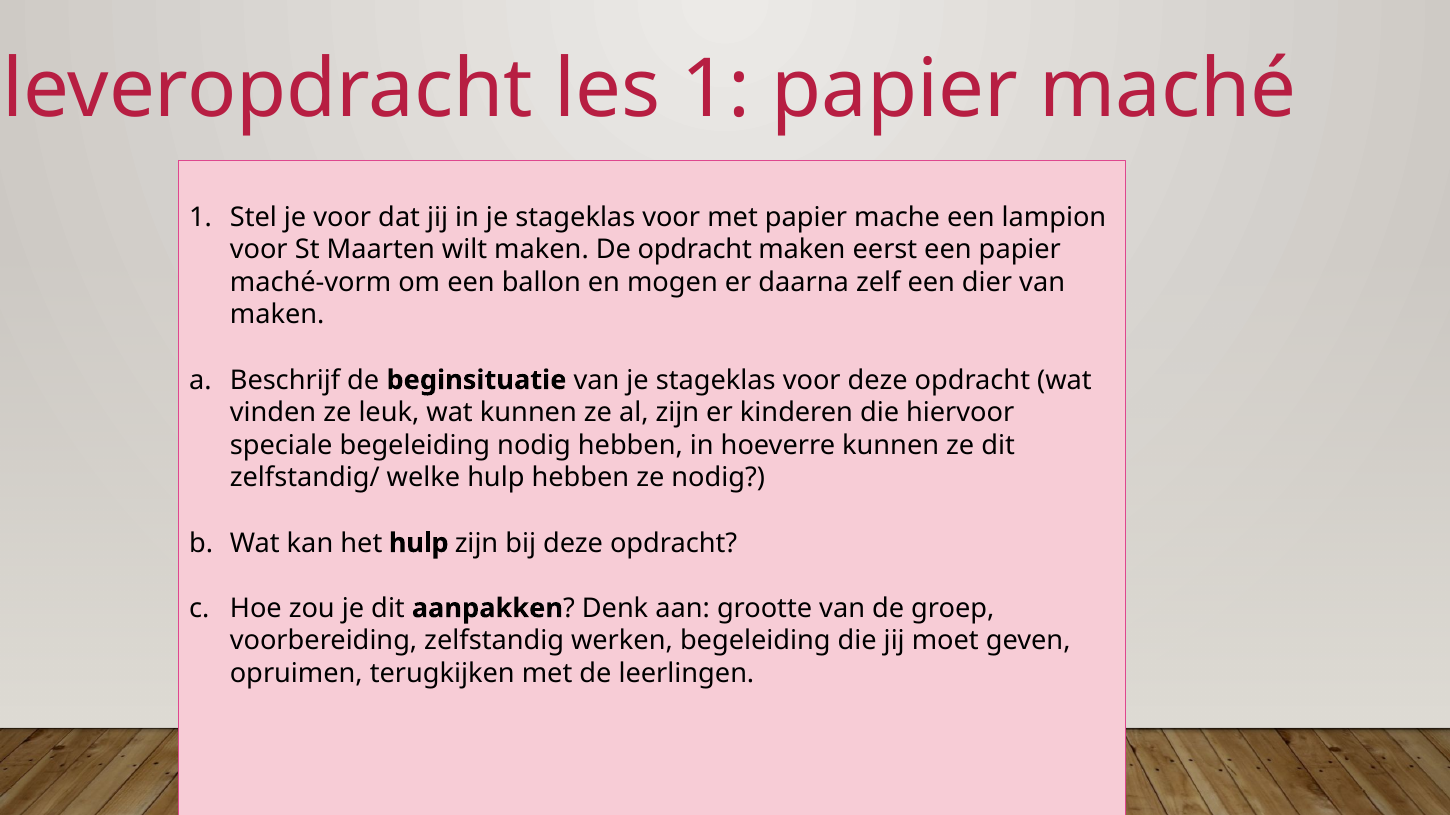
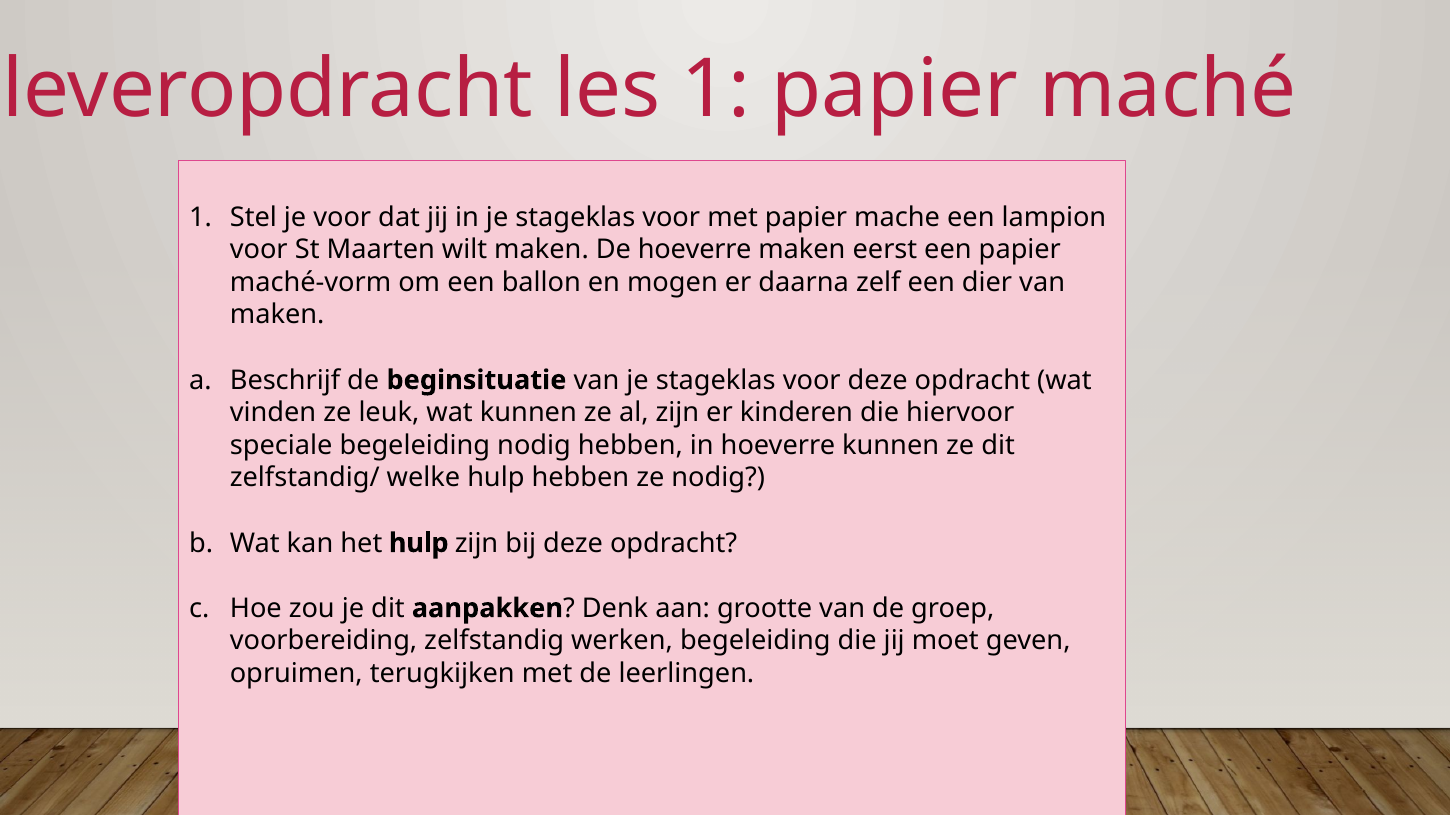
De opdracht: opdracht -> hoeverre (695, 250)
